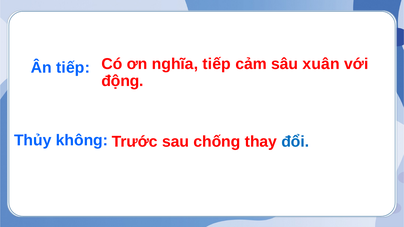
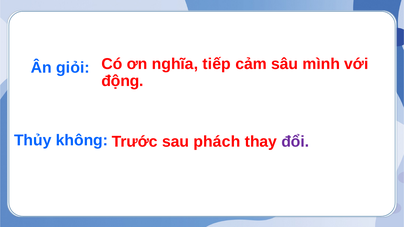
Ân tiếp: tiếp -> giỏi (73, 68)
xuân: xuân -> mình (321, 64)
chống: chống -> phách (217, 142)
đổi colour: blue -> purple (295, 142)
